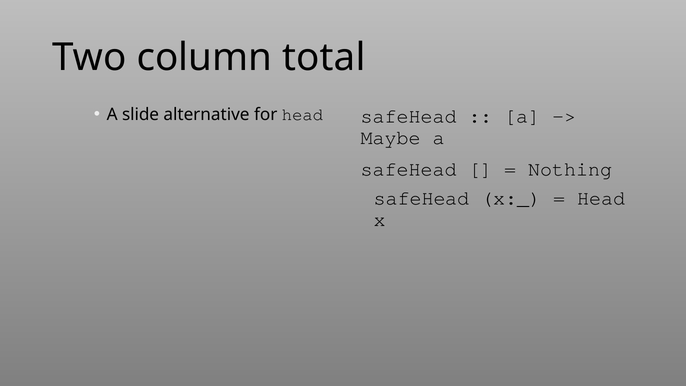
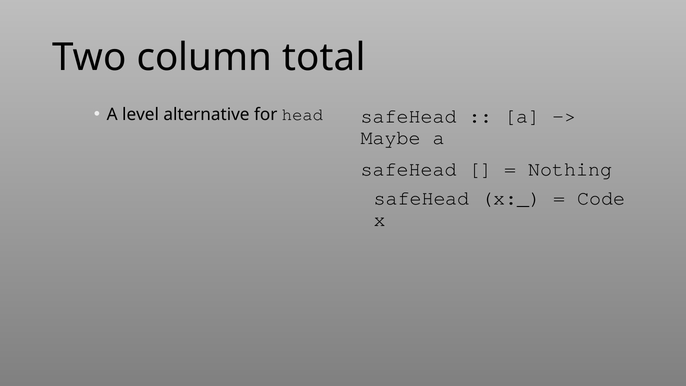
slide: slide -> level (141, 114)
Head: Head -> Code (601, 198)
